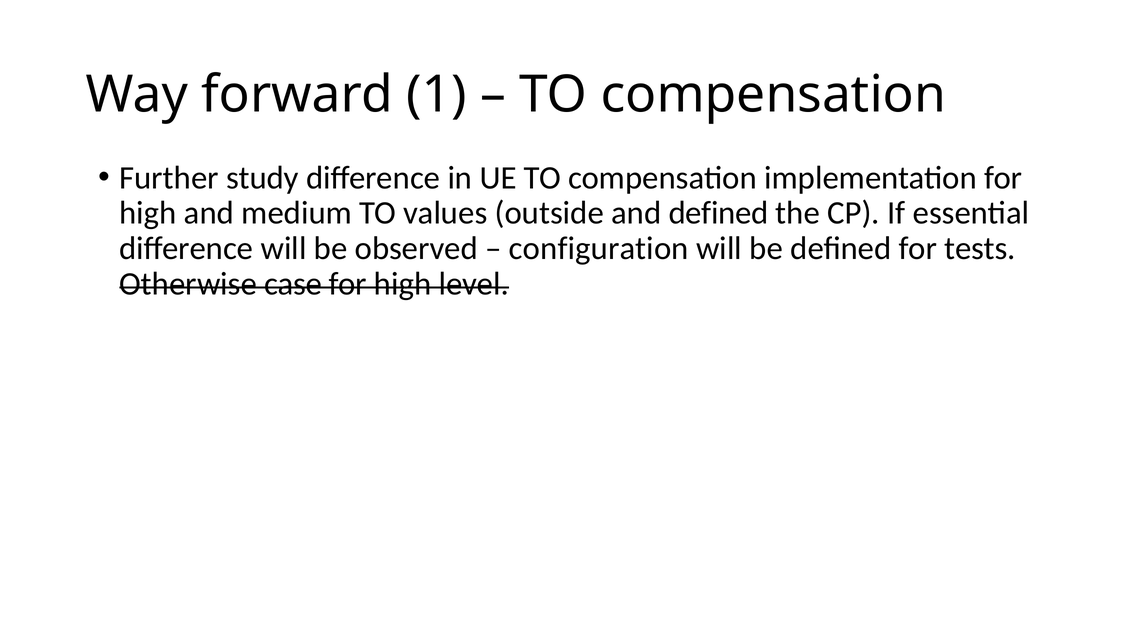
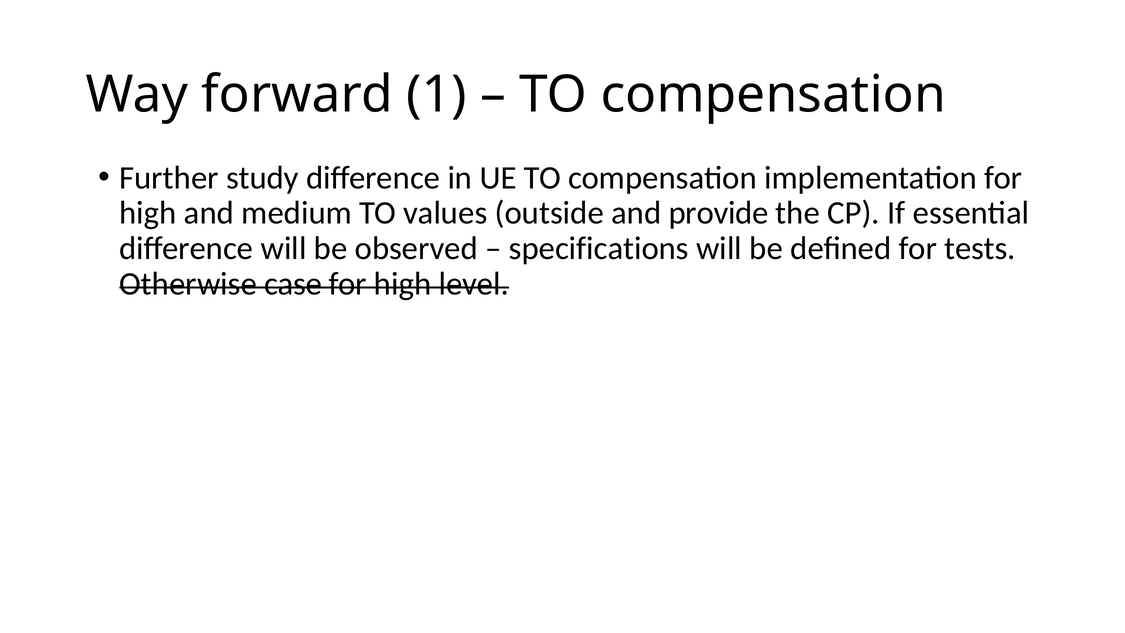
and defined: defined -> provide (718, 213)
configuration: configuration -> specifications (599, 248)
